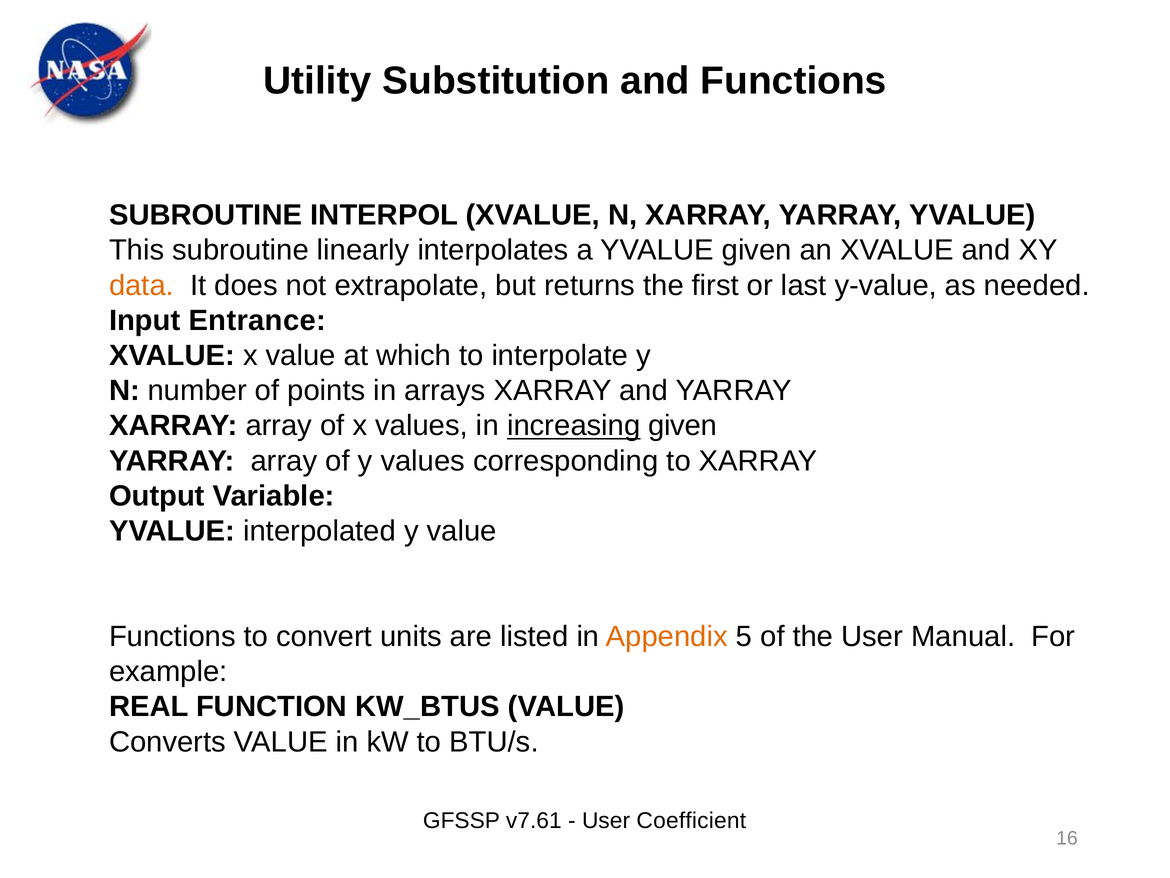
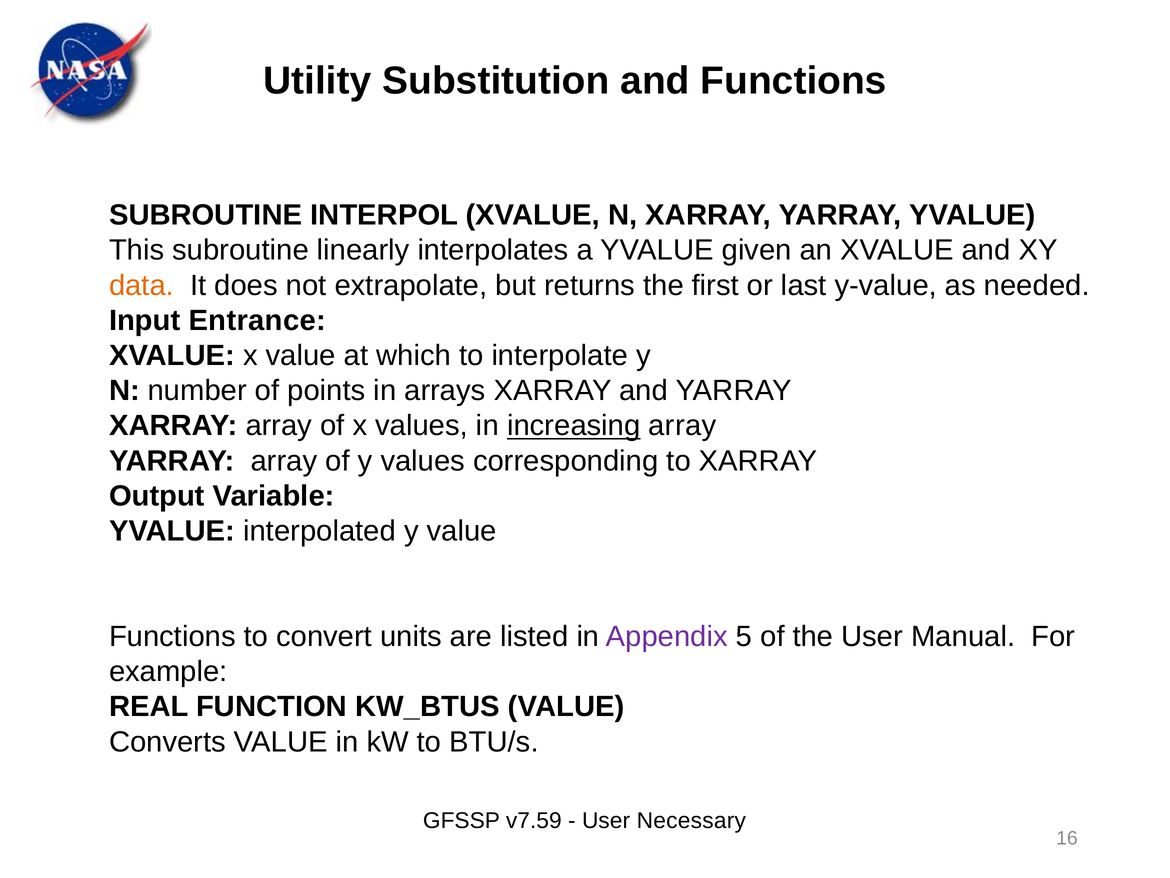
increasing given: given -> array (682, 426)
Appendix colour: orange -> purple (667, 636)
v7.61: v7.61 -> v7.59 (534, 820)
Coefficient: Coefficient -> Necessary (691, 820)
